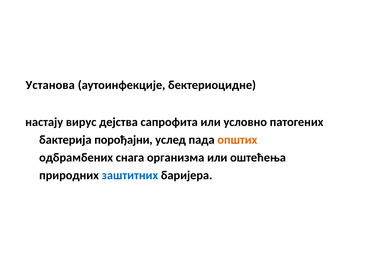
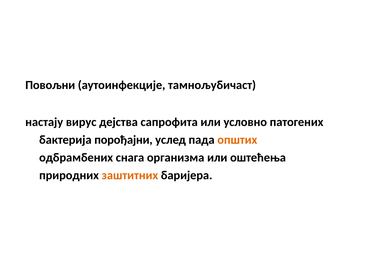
Установа: Установа -> Повољни (50, 85)
бектериоцидне: бектериоцидне -> тамнољубичаст (212, 85)
заштитних colour: blue -> orange (130, 176)
